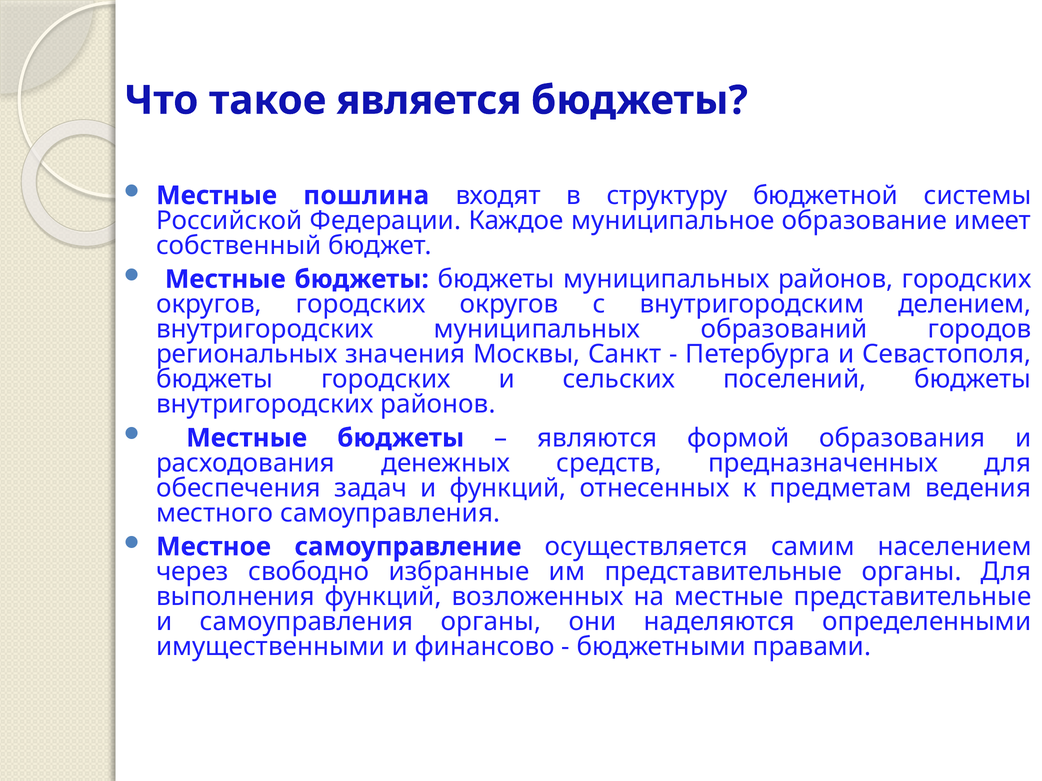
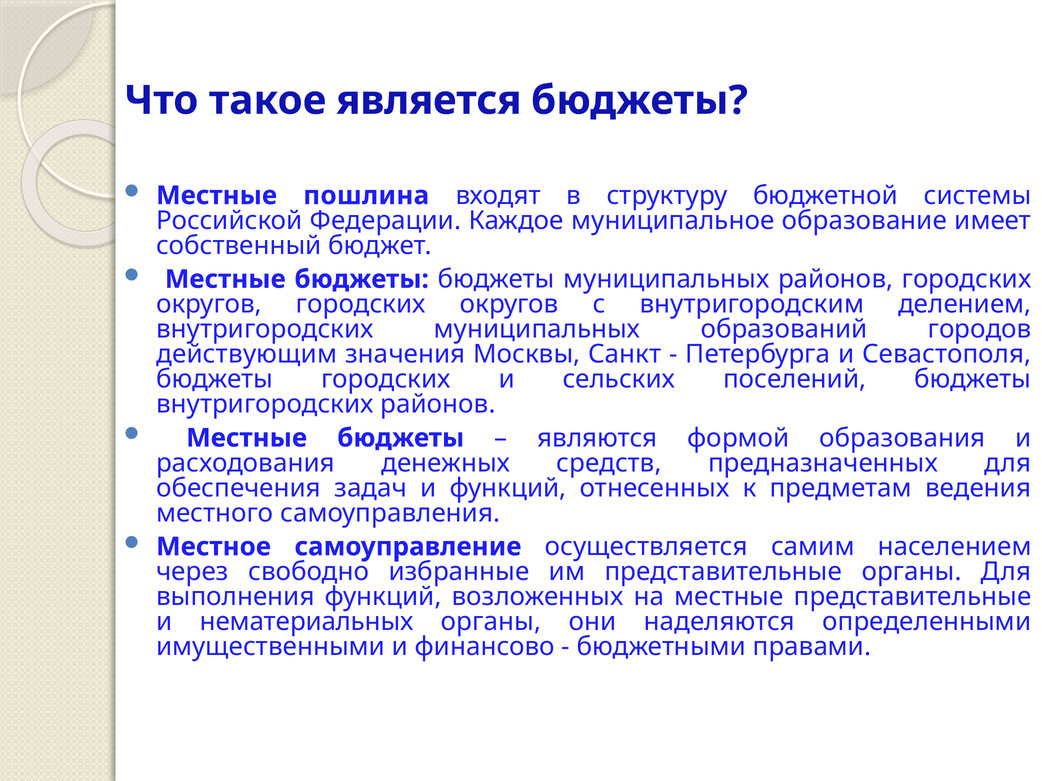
региональных: региональных -> действующим (247, 355)
и самоуправления: самоуправления -> нематериальных (307, 622)
